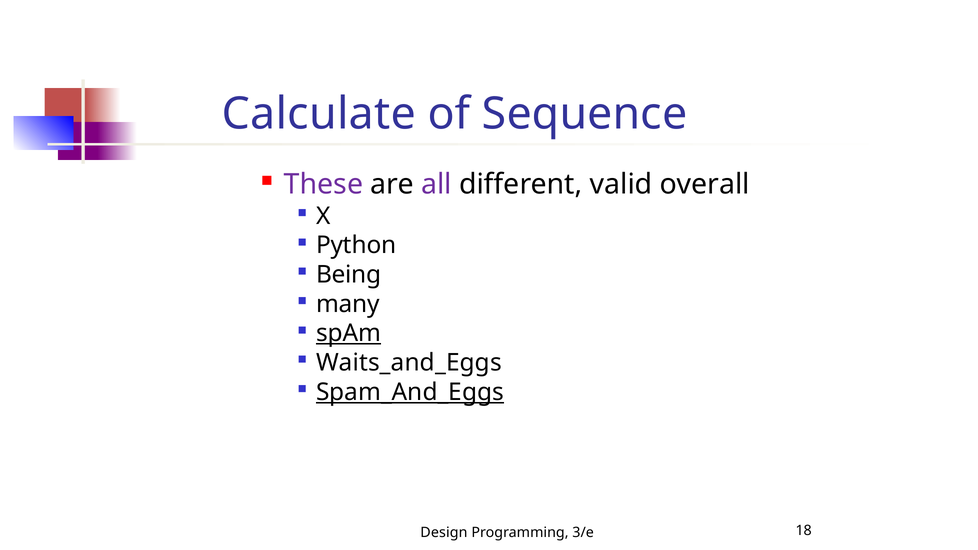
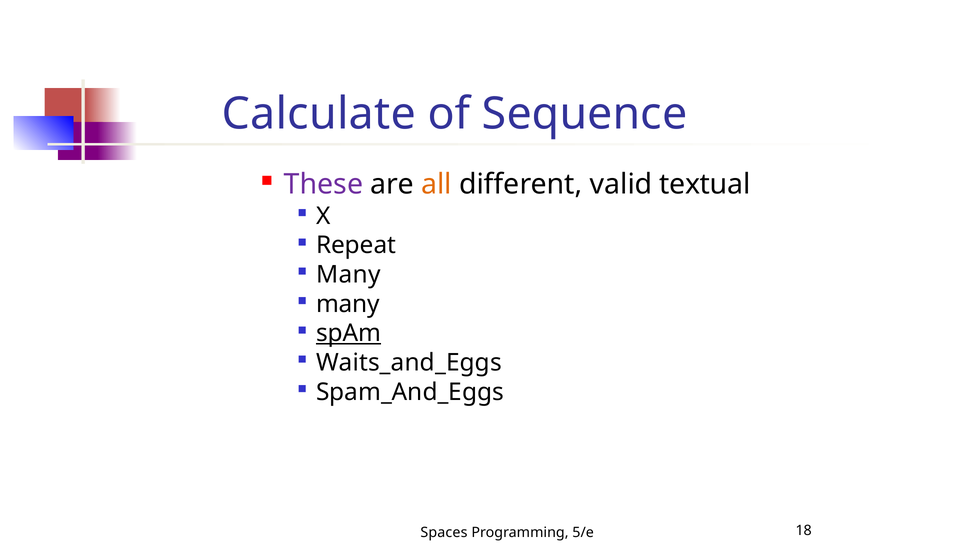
all colour: purple -> orange (436, 185)
overall: overall -> textual (705, 185)
Python: Python -> Repeat (356, 245)
Being: Being -> Many (348, 275)
Spam_And_Eggs underline: present -> none (410, 392)
Design: Design -> Spaces (444, 533)
3/e: 3/e -> 5/e (583, 533)
